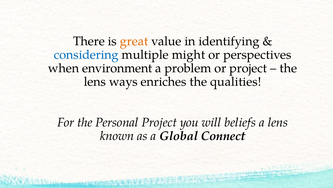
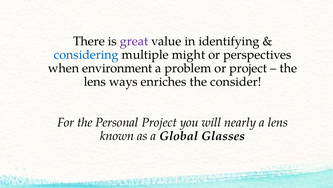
great colour: orange -> purple (134, 41)
qualities: qualities -> consider (236, 82)
beliefs: beliefs -> nearly (240, 122)
Connect: Connect -> Glasses (223, 136)
